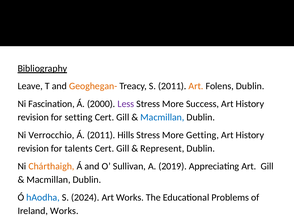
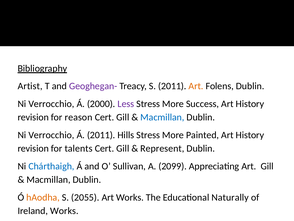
Leave: Leave -> Artist (30, 86)
Geoghegan- colour: orange -> purple (93, 86)
Fascination: Fascination -> Verrocchio (51, 104)
setting: setting -> reason (79, 117)
Getting: Getting -> Painted (203, 135)
Chárthaigh colour: orange -> blue (51, 166)
2019: 2019 -> 2099 (173, 166)
hAodha colour: blue -> orange (43, 197)
2024: 2024 -> 2055 (85, 197)
Problems: Problems -> Naturally (230, 197)
